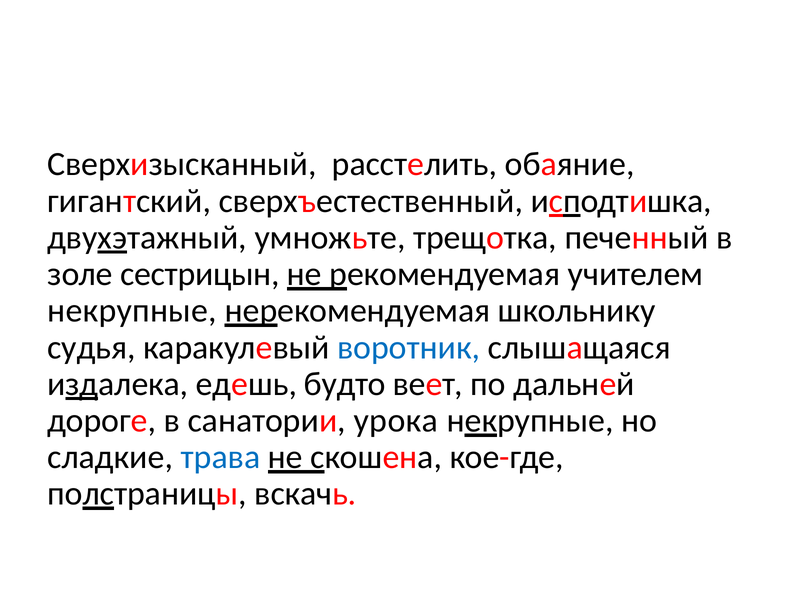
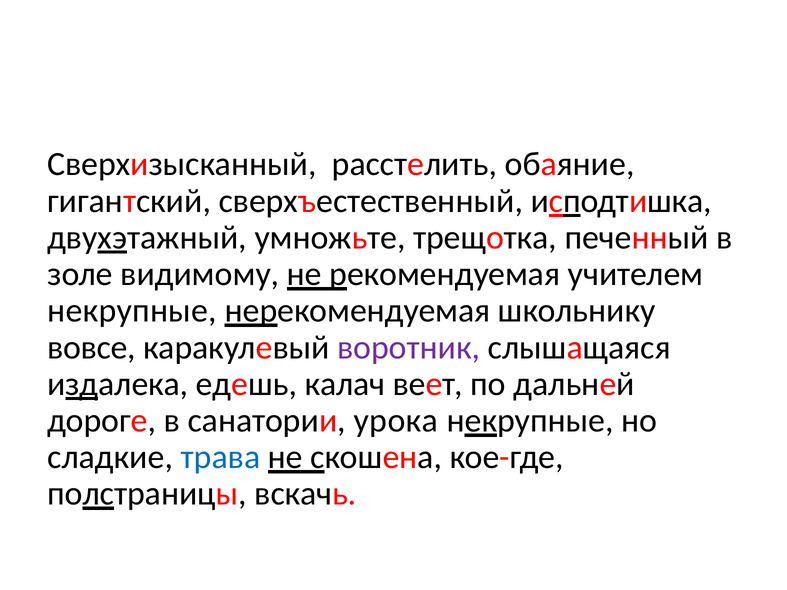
сестрицын: сестрицын -> видимому (200, 274)
судья: судья -> вовсе (91, 347)
воротник colour: blue -> purple (409, 347)
будто: будто -> калач (345, 384)
